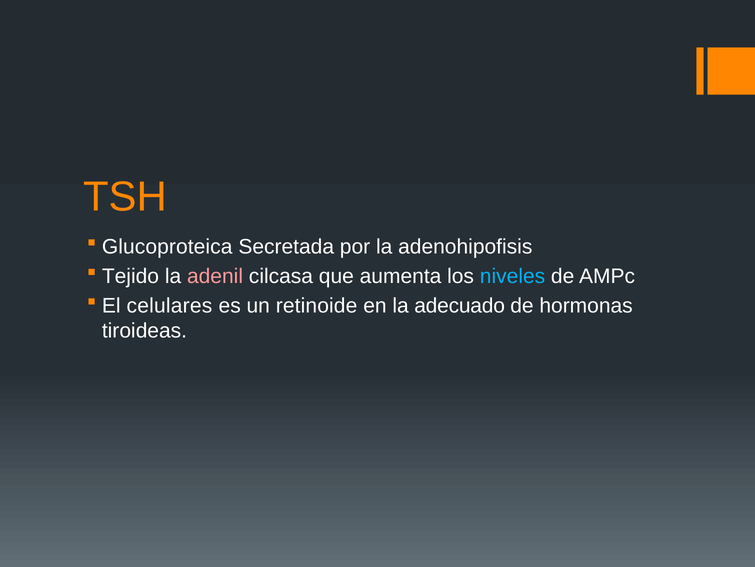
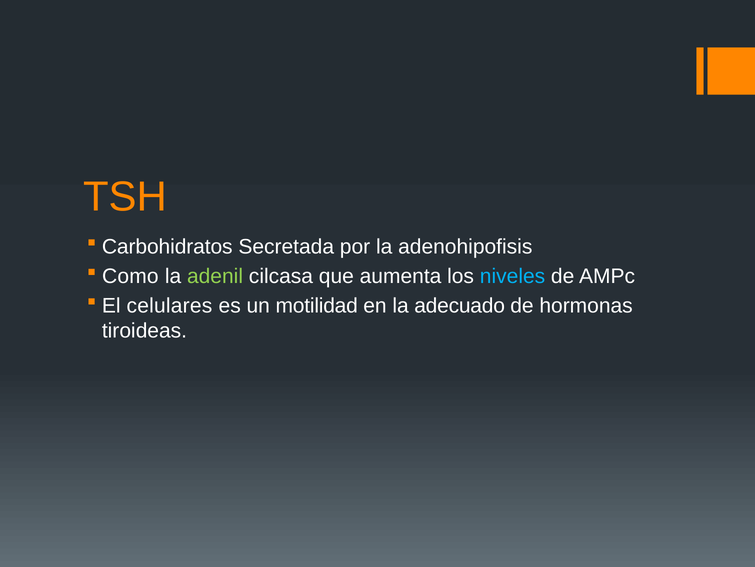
Glucoproteica: Glucoproteica -> Carbohidratos (167, 247)
Tejido: Tejido -> Como (130, 276)
adenil colour: pink -> light green (215, 276)
retinoide: retinoide -> motilidad (317, 305)
